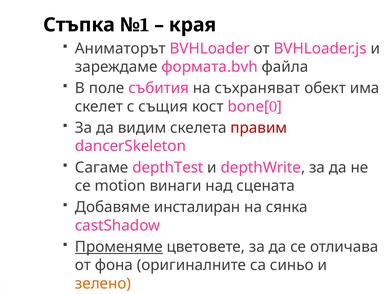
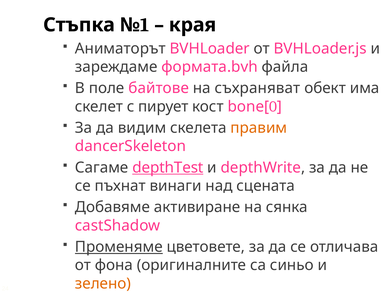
събития: събития -> байтове (159, 88)
същия: същия -> пирует (163, 107)
правим colour: red -> orange (259, 128)
depthTest underline: none -> present (168, 168)
motion: motion -> пъхнат (120, 186)
инсталиран: инсталиран -> активиране (197, 207)
